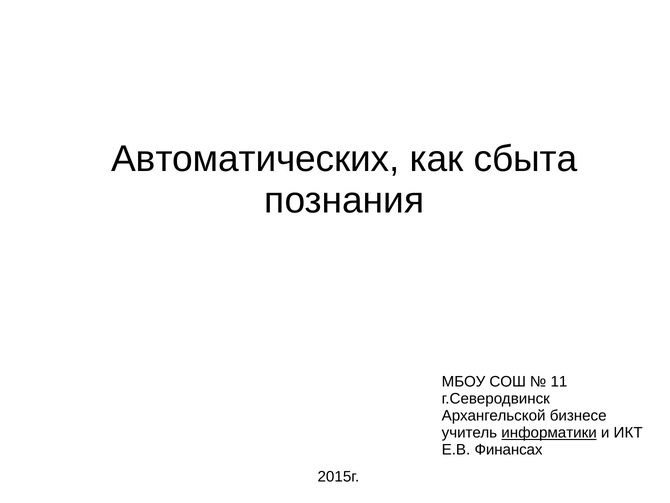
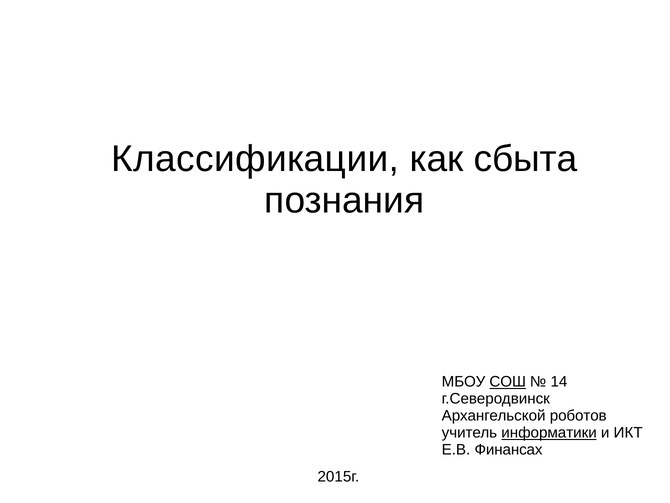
Автоматических: Автоматических -> Классификации (255, 159)
СОШ underline: none -> present (508, 381)
11: 11 -> 14 (559, 381)
бизнесе: бизнесе -> роботов (578, 415)
